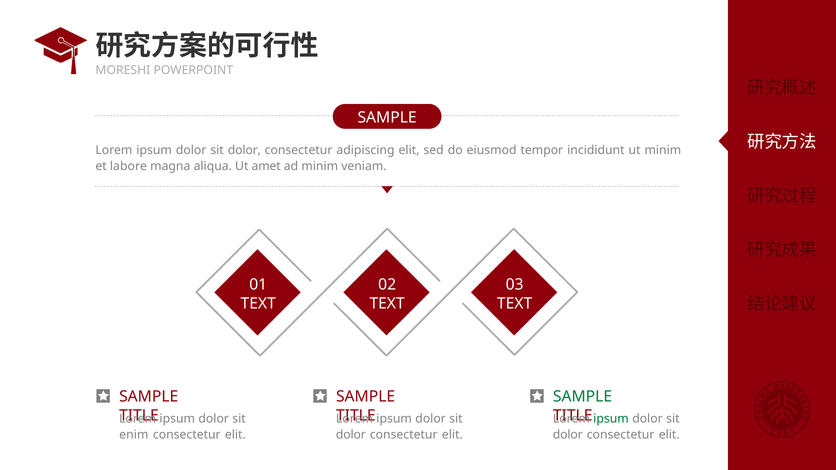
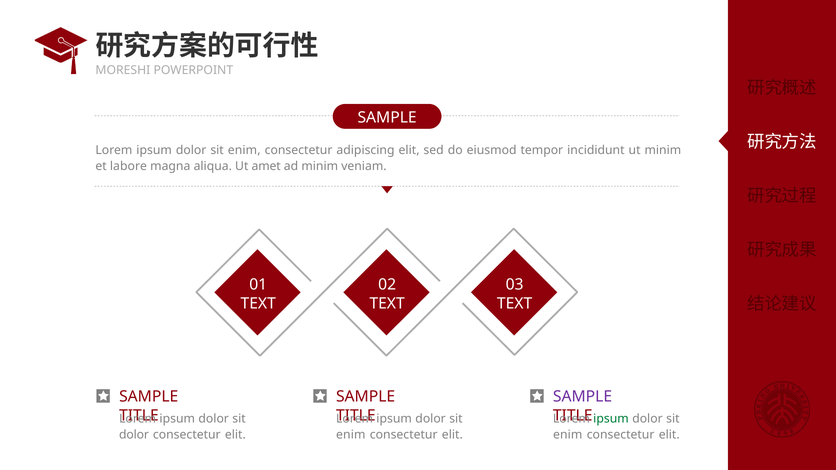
dolor: dolor -> enim (244, 150)
SAMPLE colour: green -> purple (583, 397)
enim: enim -> dolor (134, 435)
dolor: dolor -> enim (351, 435)
dolor: dolor -> enim (568, 435)
